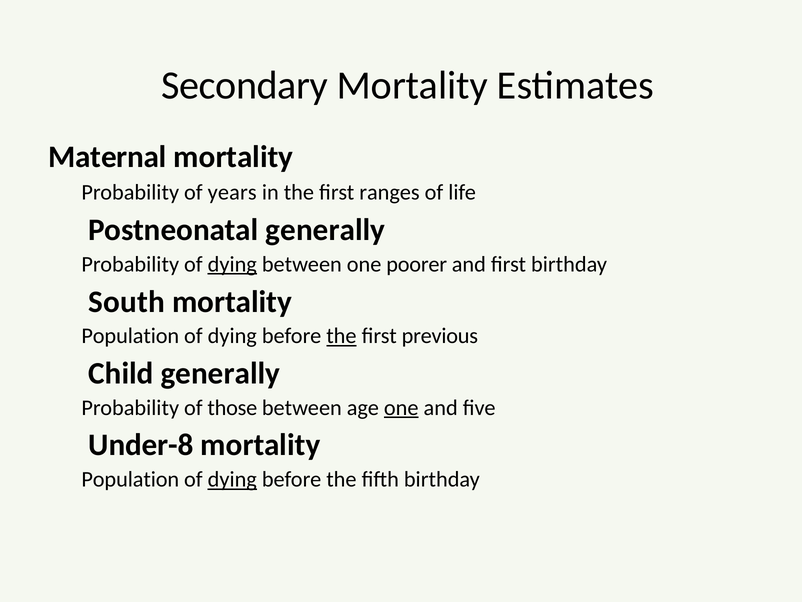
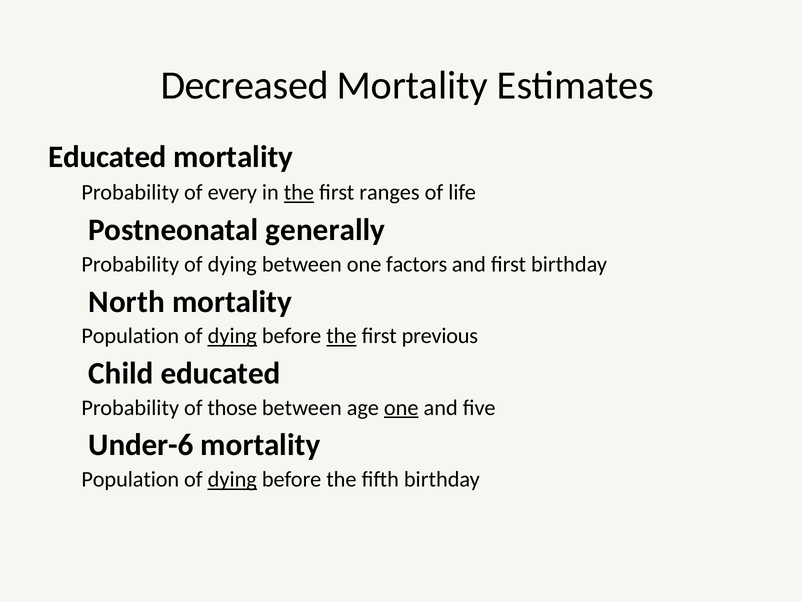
Secondary: Secondary -> Decreased (245, 85)
Maternal: Maternal -> Educated (107, 157)
years: years -> every (232, 192)
the underline: none -> present (299, 192)
dying underline: present -> none (232, 264)
poorer: poorer -> factors (417, 264)
South: South -> North (127, 301)
dying underline: none -> present (232, 336)
Child generally: generally -> educated (220, 373)
Under-8: Under-8 -> Under-6 (141, 445)
